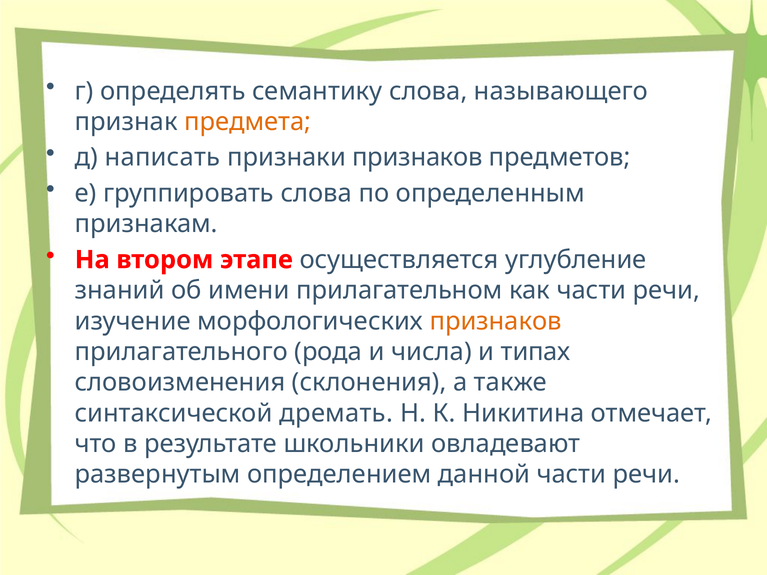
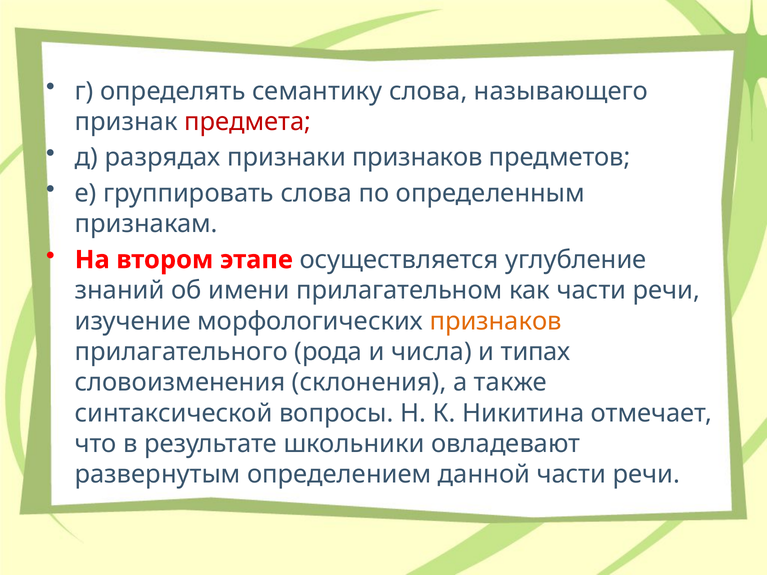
предмета colour: orange -> red (248, 122)
написать: написать -> разрядах (163, 158)
дремать: дремать -> вопросы (336, 413)
